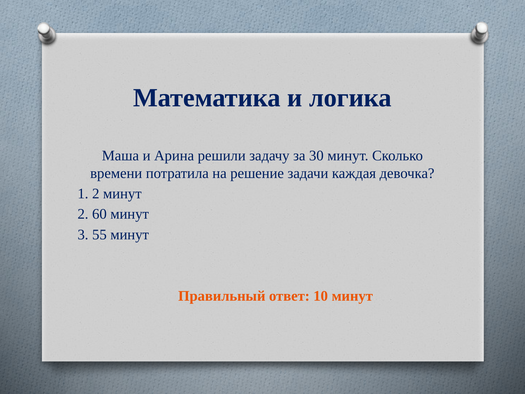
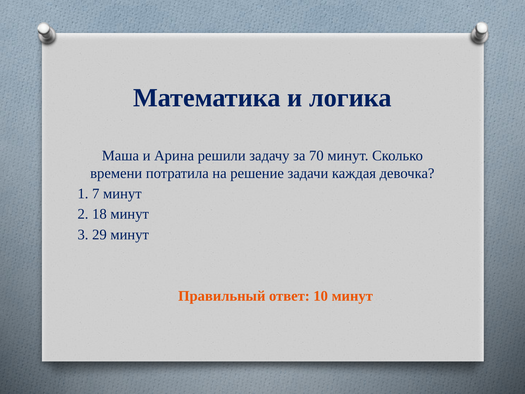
30: 30 -> 70 (316, 156)
1 2: 2 -> 7 (96, 194)
60: 60 -> 18 (99, 214)
55: 55 -> 29 (99, 234)
